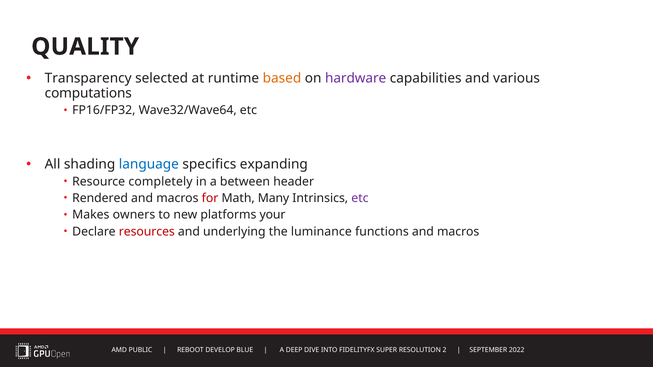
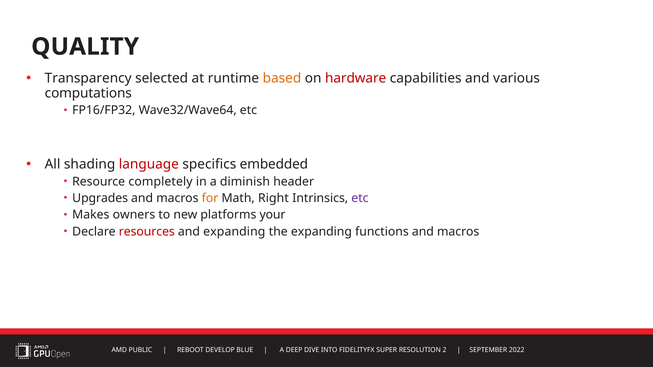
hardware colour: purple -> red (356, 78)
language colour: blue -> red (149, 164)
expanding: expanding -> embedded (274, 164)
between: between -> diminish (245, 182)
Rendered: Rendered -> Upgrades (100, 198)
for colour: red -> orange (210, 198)
Many: Many -> Right (273, 198)
and underlying: underlying -> expanding (234, 232)
the luminance: luminance -> expanding (321, 232)
